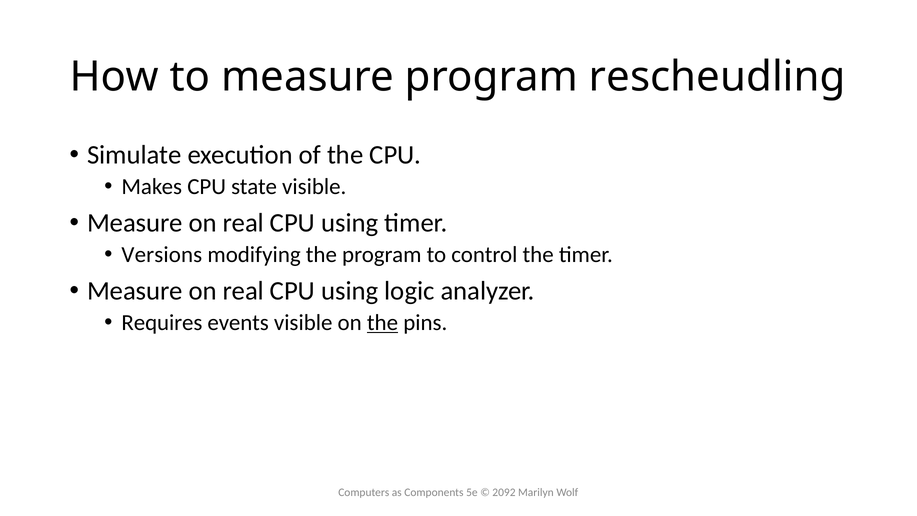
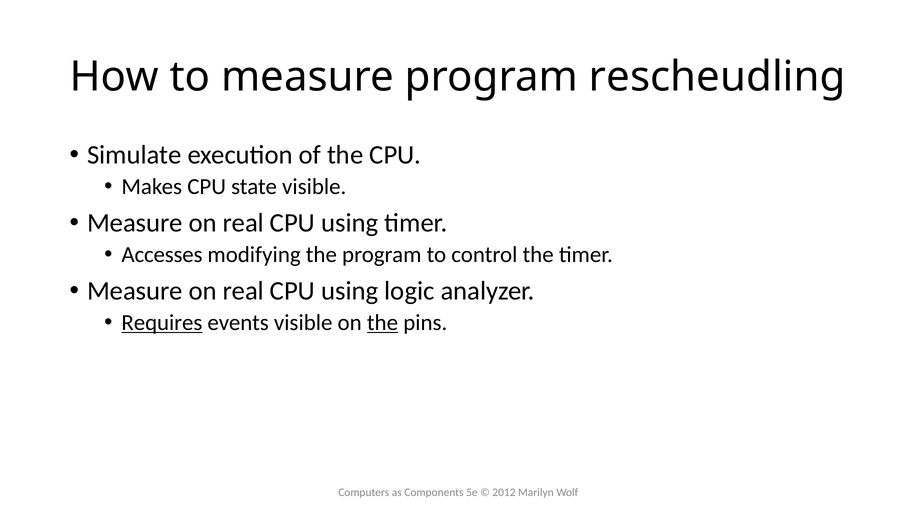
Versions: Versions -> Accesses (162, 255)
Requires underline: none -> present (162, 323)
2092: 2092 -> 2012 (504, 492)
